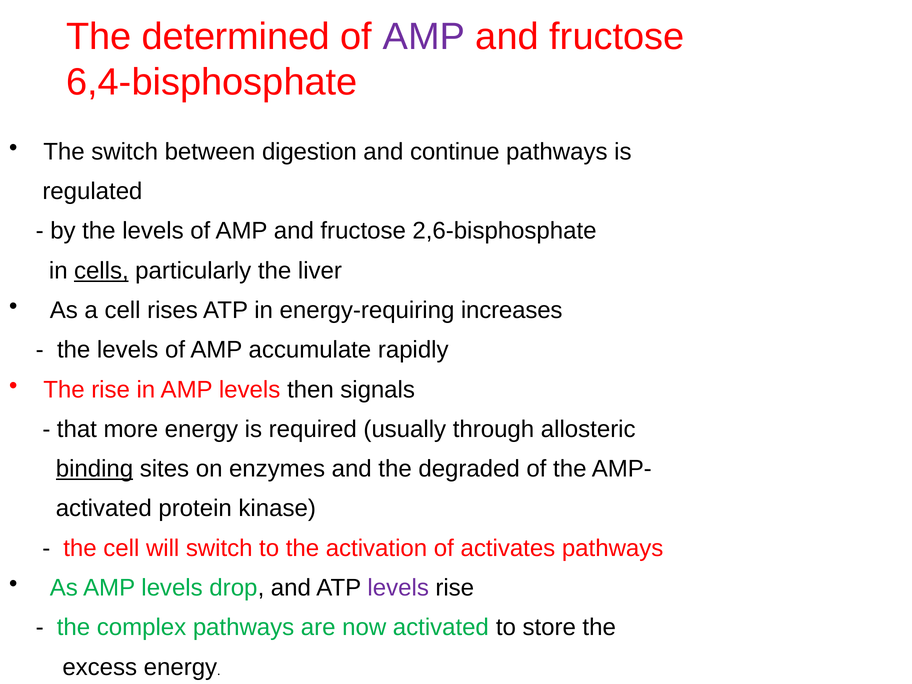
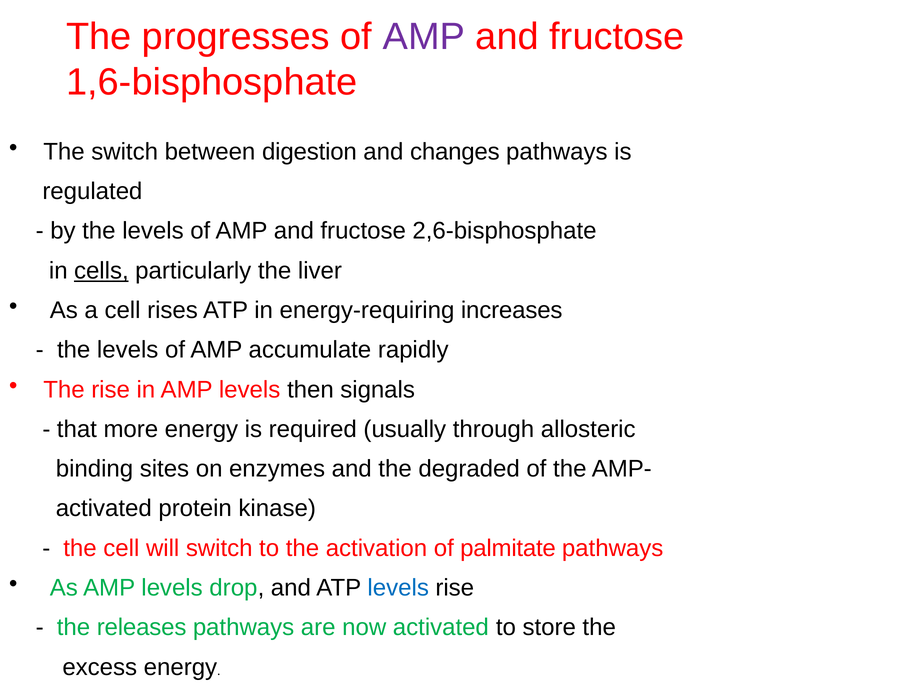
determined: determined -> progresses (236, 37)
6,4-bisphosphate: 6,4-bisphosphate -> 1,6-bisphosphate (212, 82)
continue: continue -> changes (455, 152)
binding underline: present -> none (94, 469)
activates: activates -> palmitate (508, 548)
levels colour: purple -> blue (398, 588)
complex: complex -> releases (142, 627)
